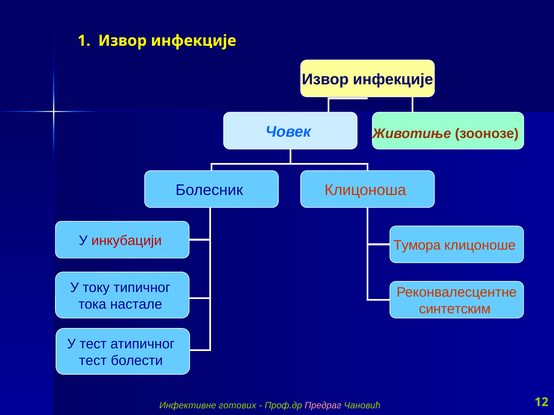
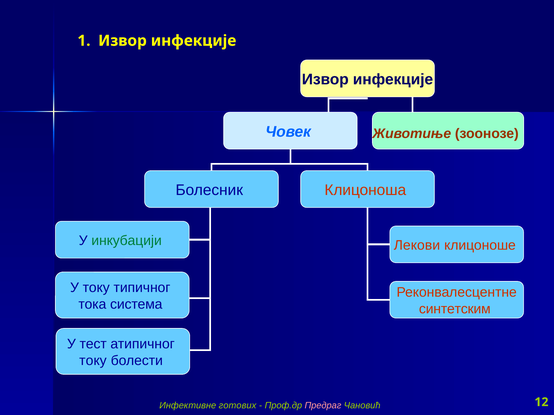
инкубацији colour: red -> green (127, 241)
Тумора: Тумора -> Лекови (417, 246)
настале: настале -> система (136, 305)
тест: тест -> току (93, 361)
